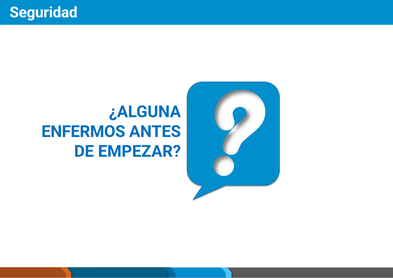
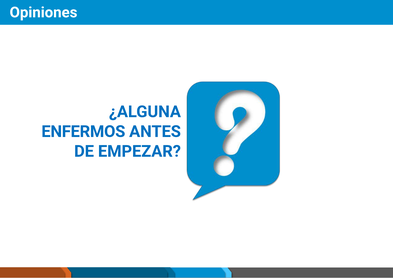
Seguridad: Seguridad -> Opiniones (43, 12)
